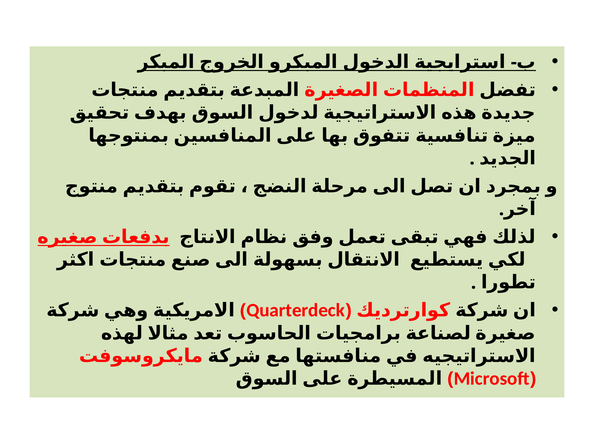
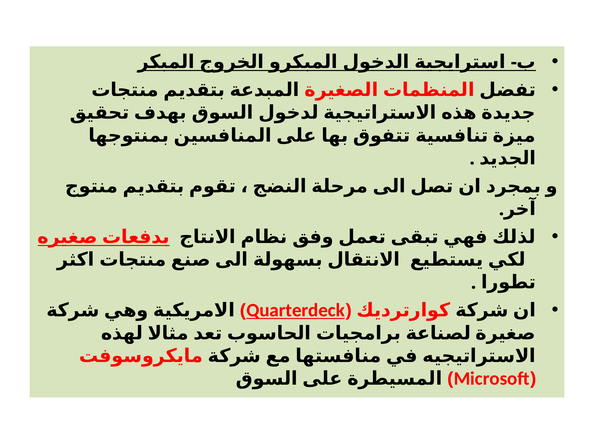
Quarterdeck underline: none -> present (296, 311)
